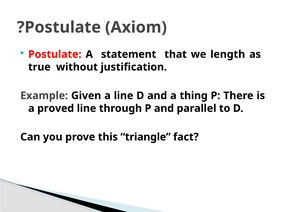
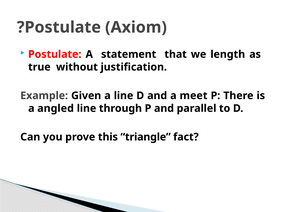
thing: thing -> meet (194, 95)
proved: proved -> angled (56, 108)
